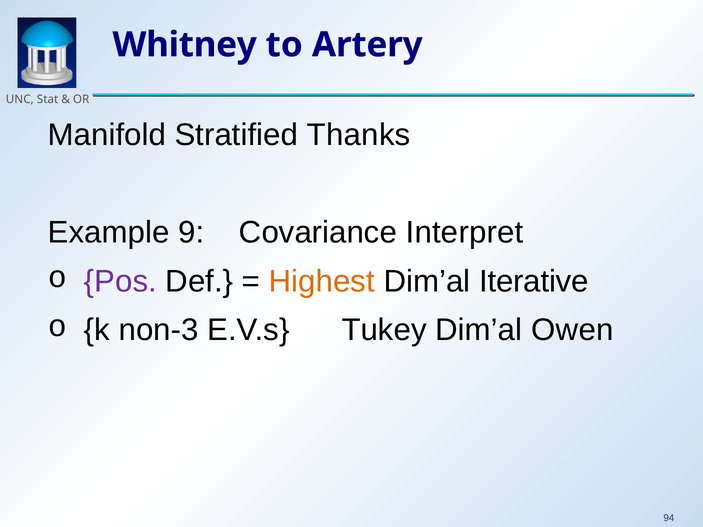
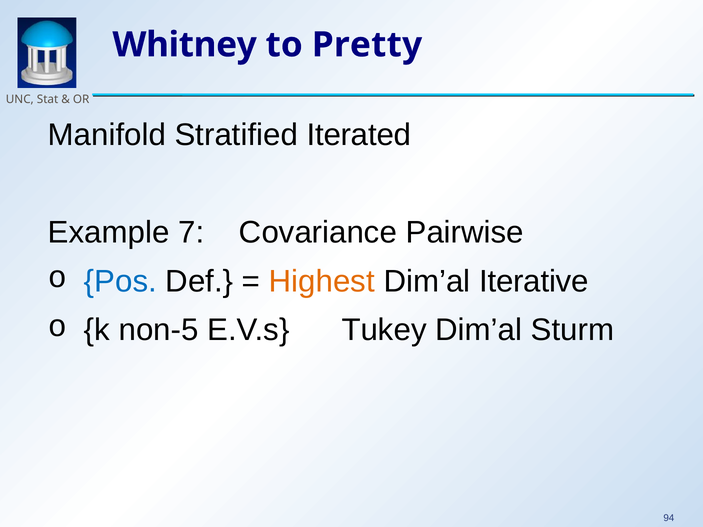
Artery: Artery -> Pretty (367, 45)
Thanks: Thanks -> Iterated (359, 135)
9: 9 -> 7 (191, 233)
Interpret: Interpret -> Pairwise (465, 233)
Pos colour: purple -> blue (120, 281)
non-3: non-3 -> non-5 (159, 330)
Owen: Owen -> Sturm (572, 330)
